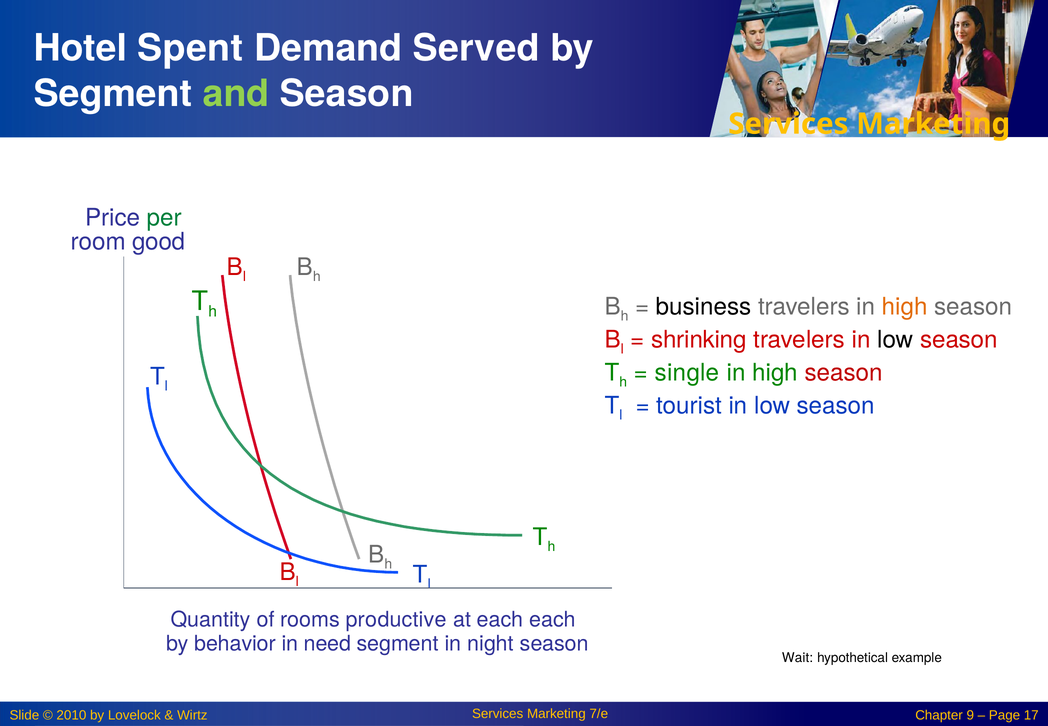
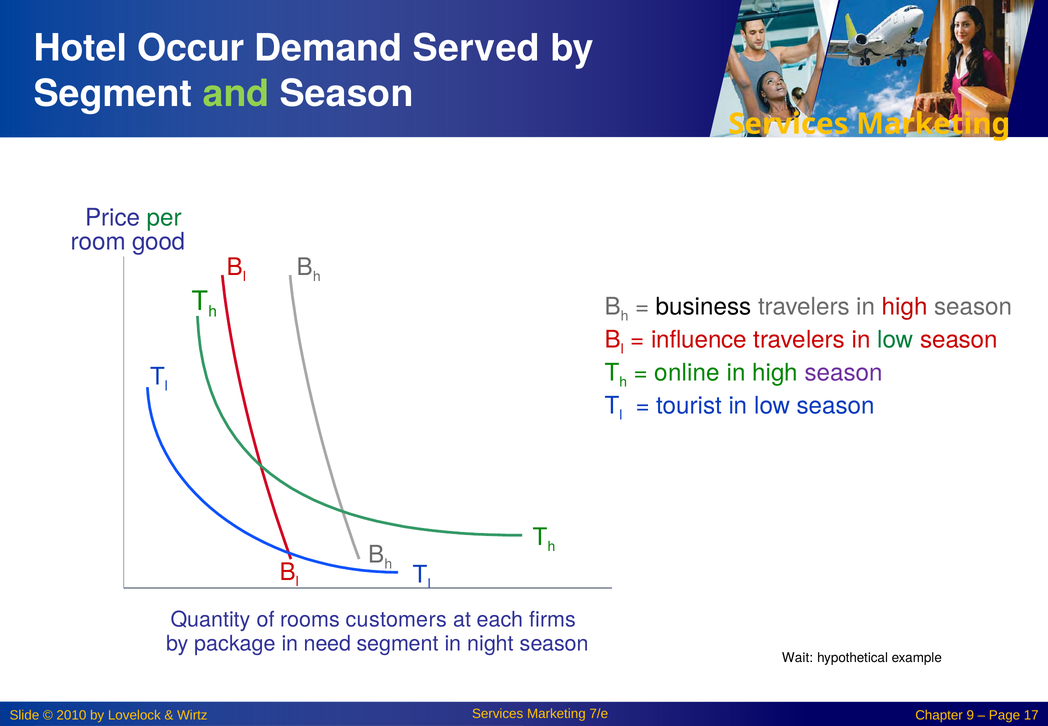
Spent: Spent -> Occur (191, 49)
high colour: orange -> red (905, 306)
shrinking: shrinking -> influence (699, 339)
low colour: black -> green (895, 339)
single: single -> online (687, 372)
season colour: red -> purple (844, 372)
productive: productive -> customers (396, 619)
each each: each -> firms (553, 619)
behavior: behavior -> package (235, 643)
